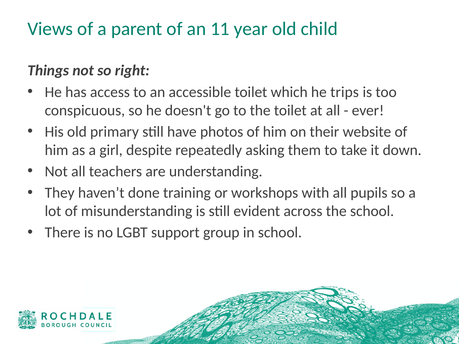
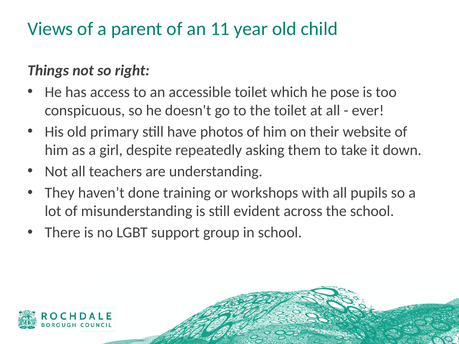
trips: trips -> pose (345, 92)
